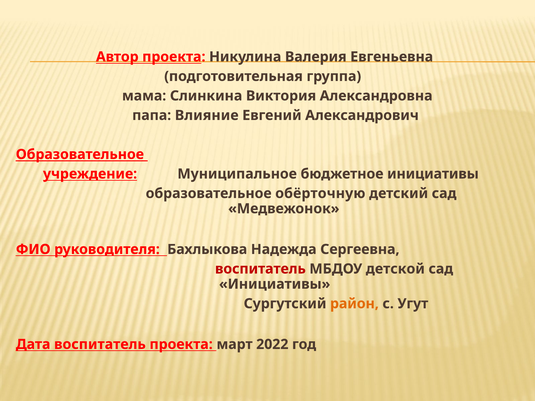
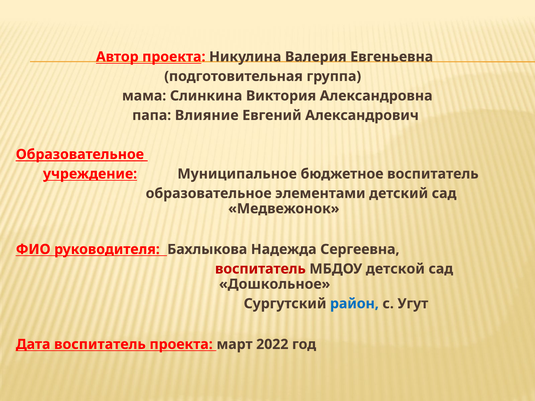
бюджетное инициативы: инициативы -> воспитатель (433, 174)
обёрточную: обёрточную -> элементами (320, 194)
Инициативы: Инициативы -> Дошкольное (275, 284)
район colour: orange -> blue (354, 304)
